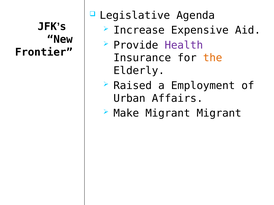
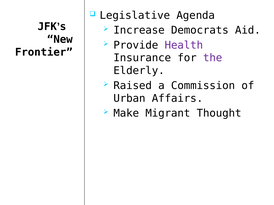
Expensive: Expensive -> Democrats (200, 30)
the colour: orange -> purple (213, 58)
Employment: Employment -> Commission (203, 86)
Migrant Migrant: Migrant -> Thought (219, 113)
